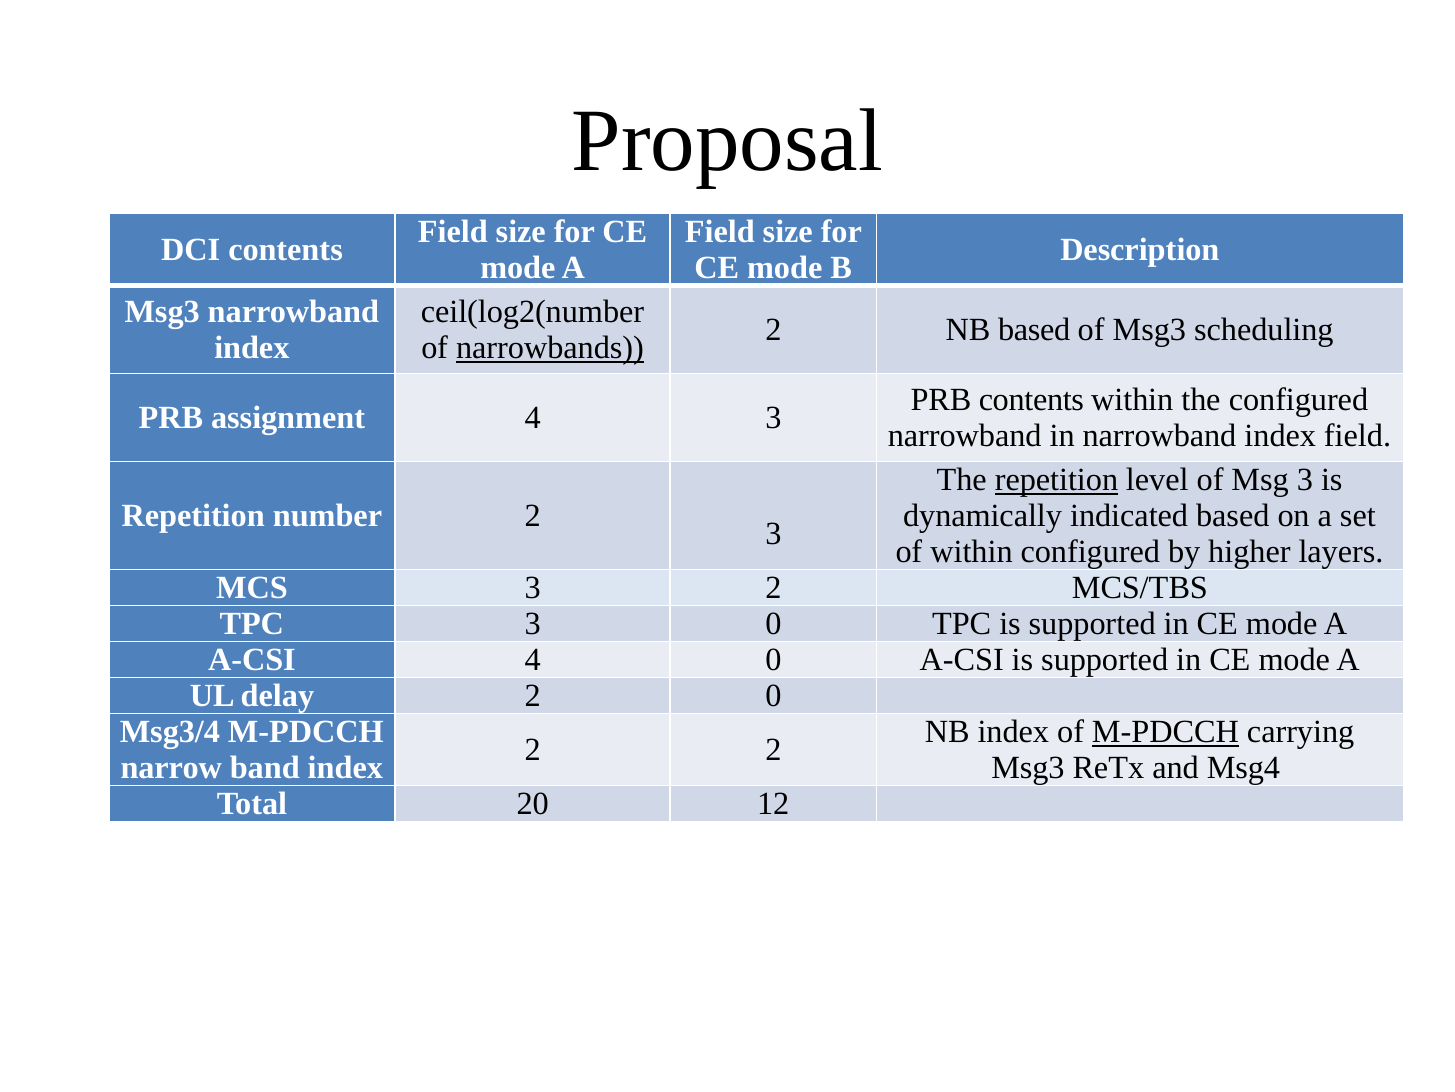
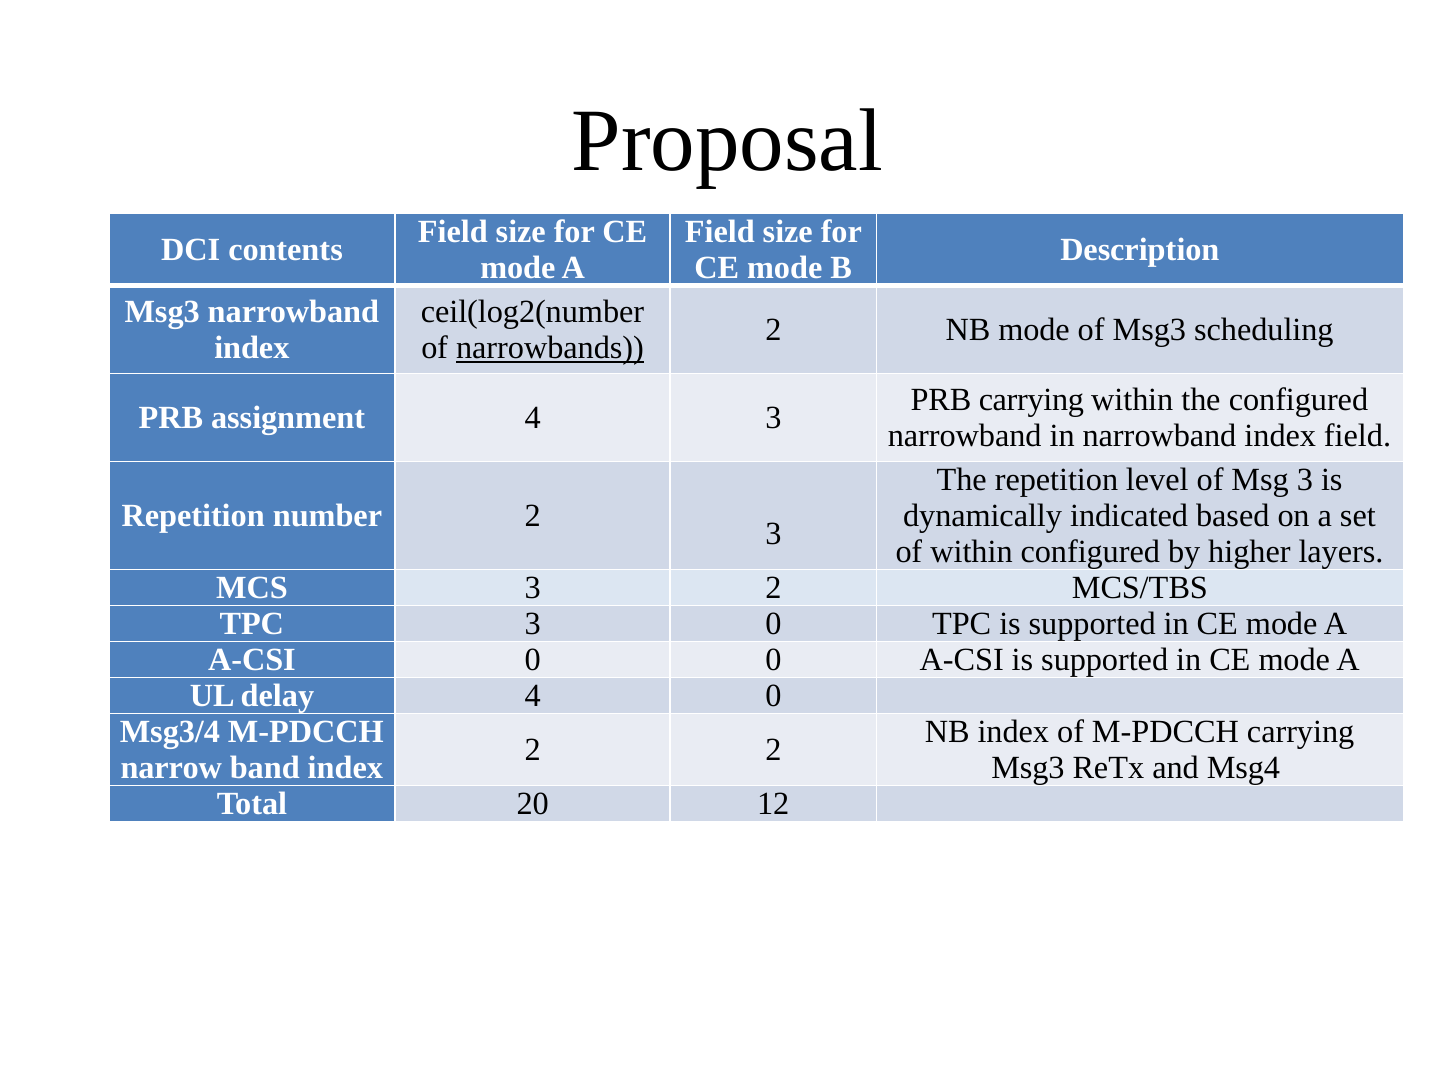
NB based: based -> mode (1034, 329)
PRB contents: contents -> carrying (1031, 400)
repetition underline: present -> none (1056, 480)
A-CSI 4: 4 -> 0 (533, 659)
delay 2: 2 -> 4 (533, 695)
M-PDCCH underline: present -> none (1165, 731)
